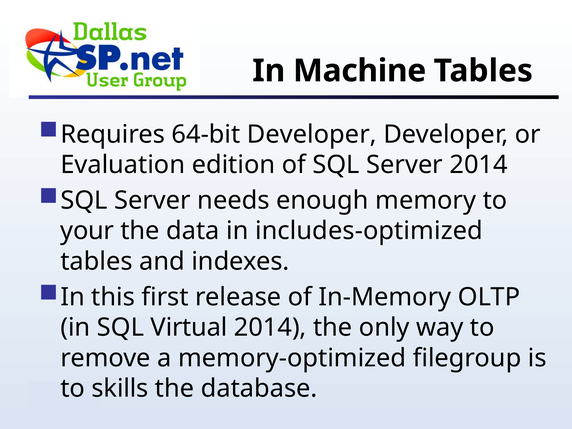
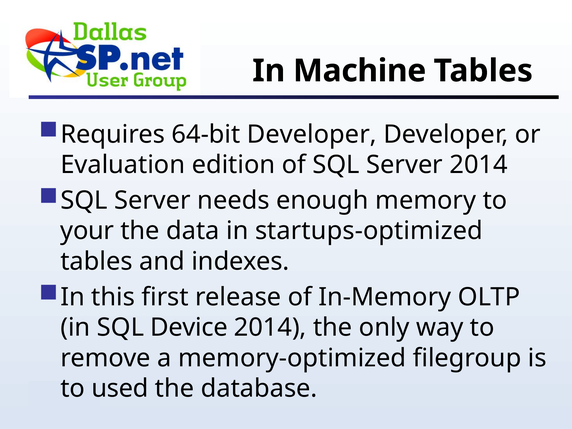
includes-optimized: includes-optimized -> startups-optimized (369, 231)
Virtual: Virtual -> Device (189, 328)
skills: skills -> used (120, 389)
